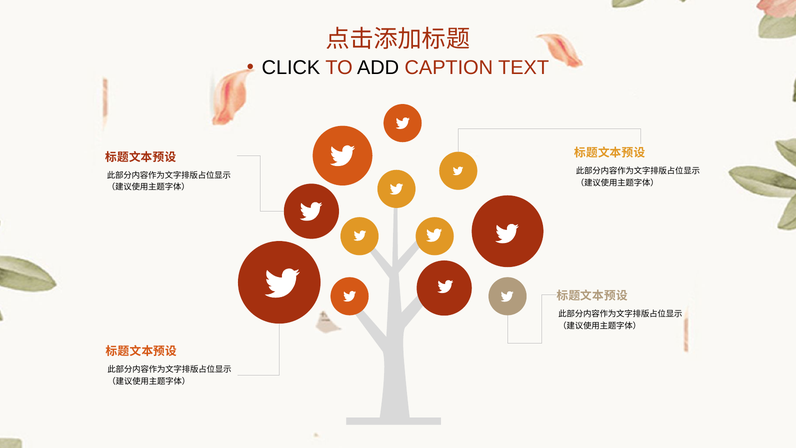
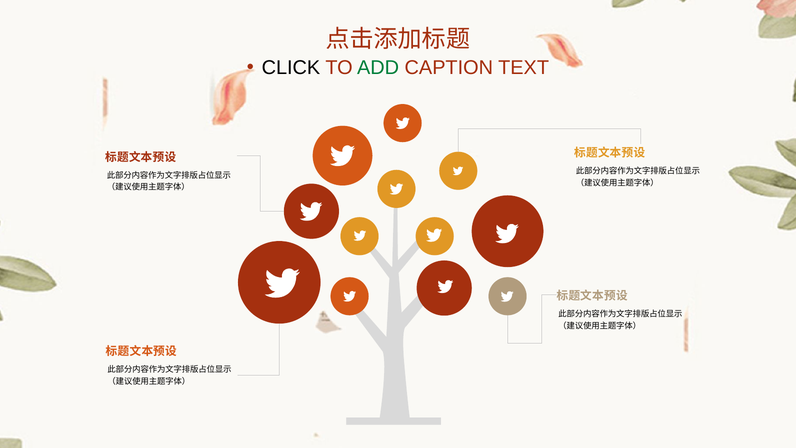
ADD colour: black -> green (378, 67)
